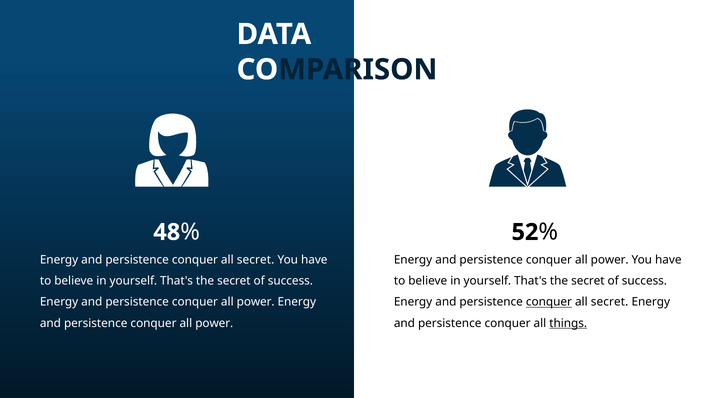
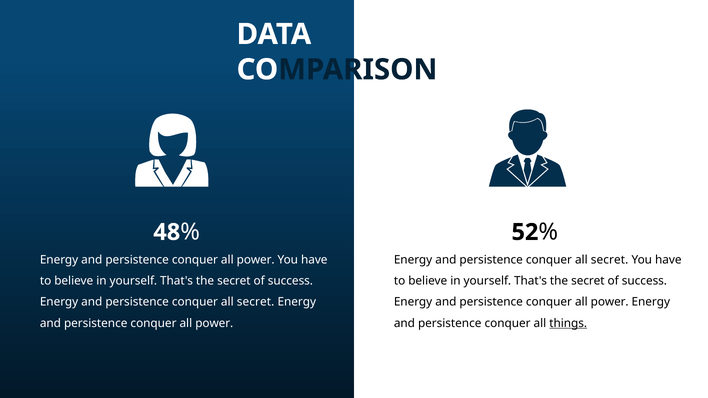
secret: secret -> power (256, 260)
power: power -> secret (610, 260)
power: power -> secret (256, 302)
conquer underline: present -> none (549, 302)
secret: secret -> power (610, 302)
